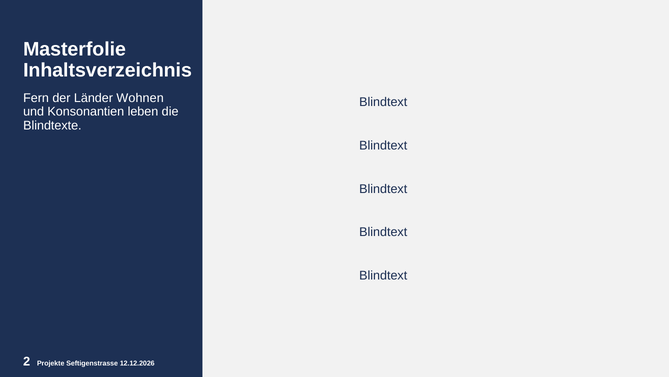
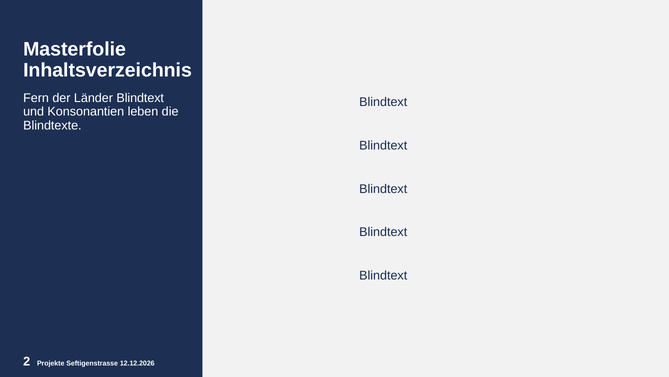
Länder Wohnen: Wohnen -> Blindtext (140, 98)
